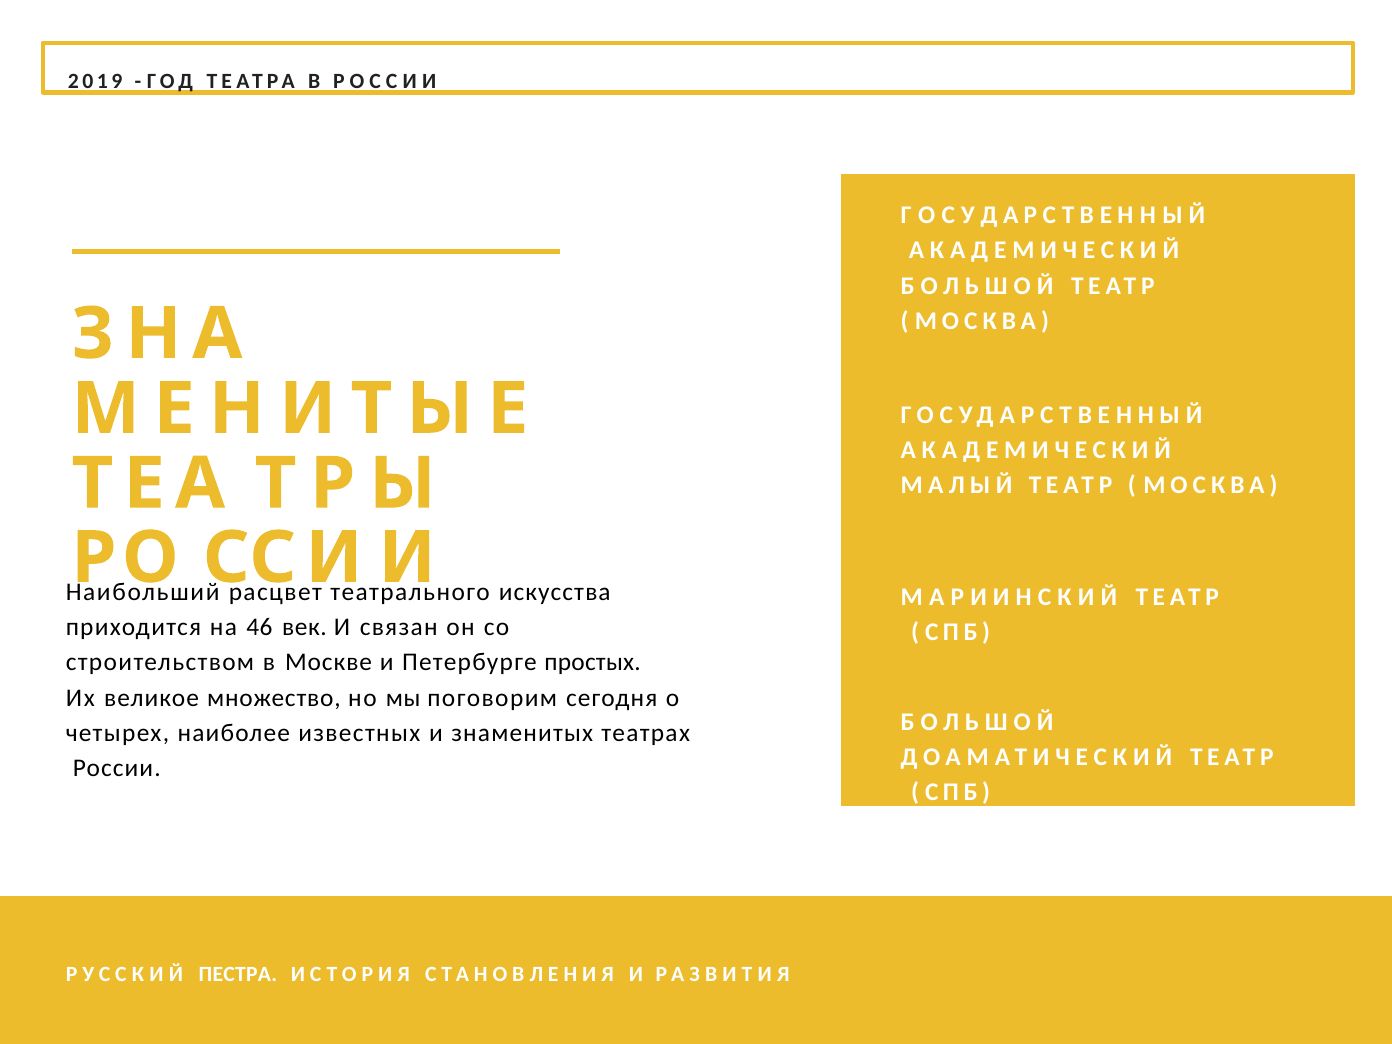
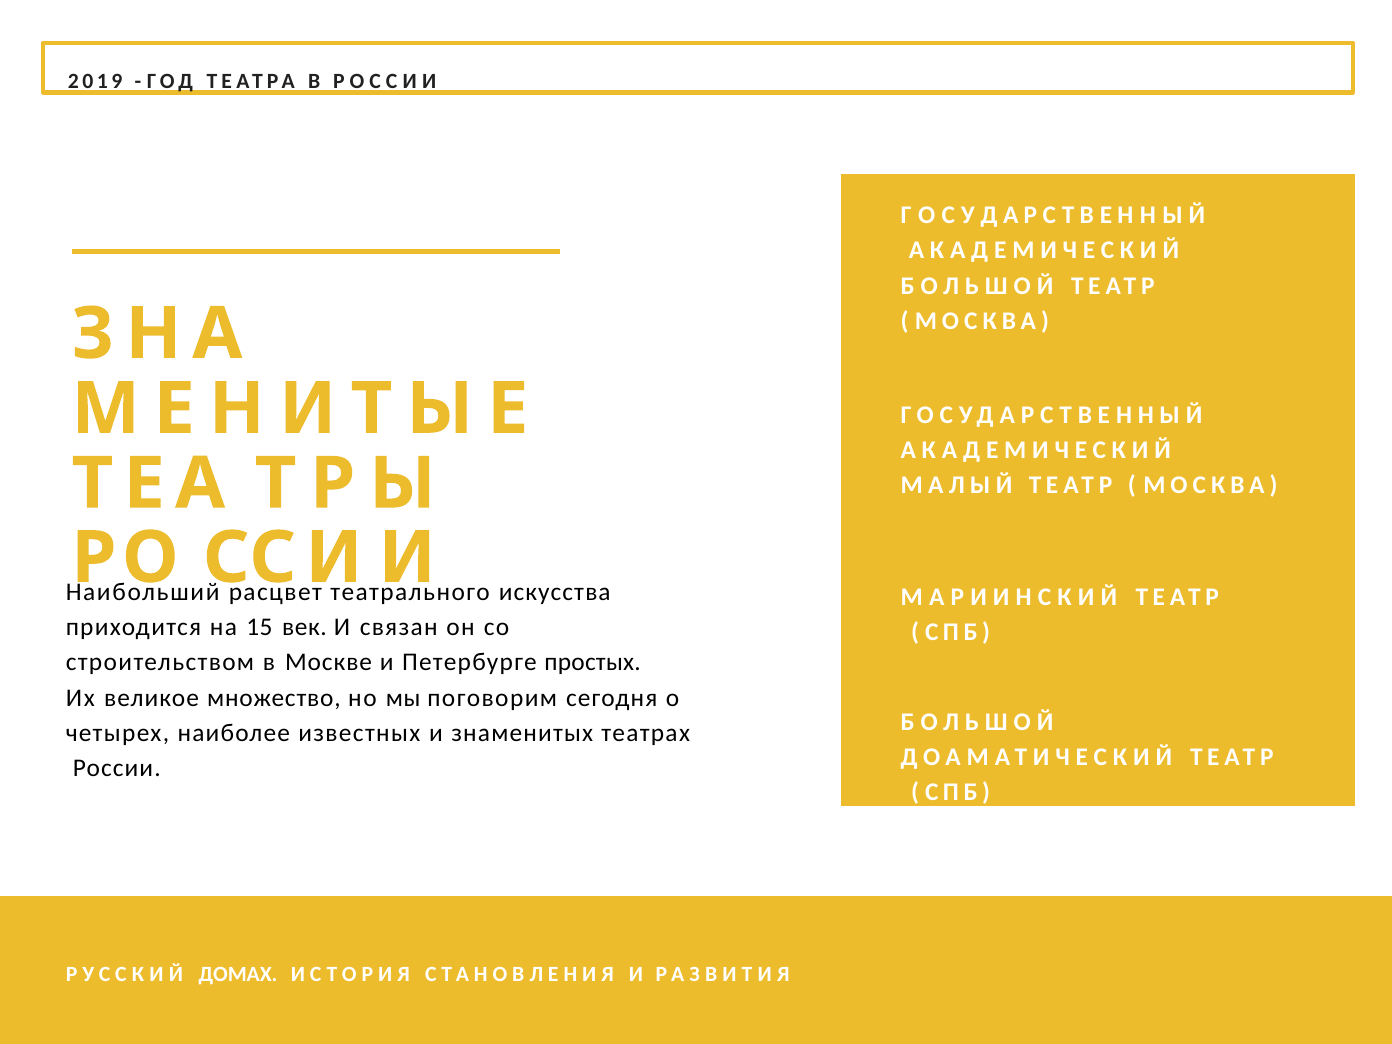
46: 46 -> 15 (259, 627)
ПЕСТРА: ПЕСТРА -> ДОМАХ (238, 974)
